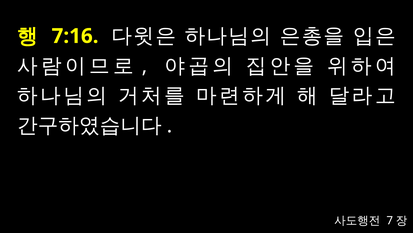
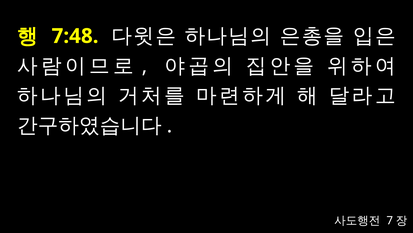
7:16: 7:16 -> 7:48 (75, 36)
